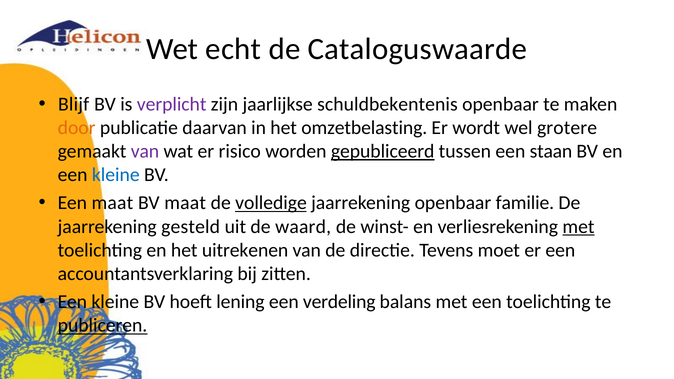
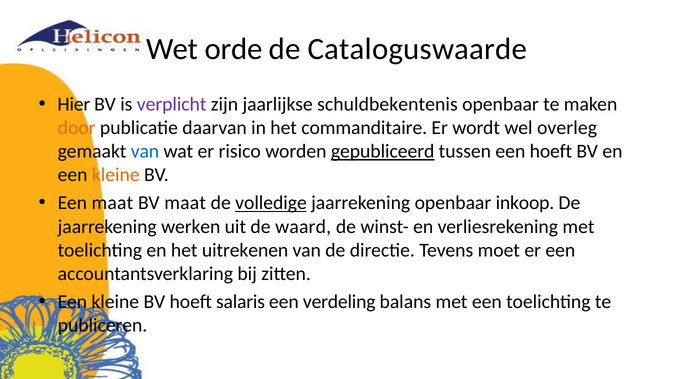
echt: echt -> orde (234, 49)
Blijf: Blijf -> Hier (74, 104)
omzetbelasting: omzetbelasting -> commanditaire (364, 128)
grotere: grotere -> overleg (567, 128)
van colour: purple -> blue (145, 151)
een staan: staan -> hoeft (551, 151)
kleine colour: blue -> orange (116, 175)
familie: familie -> inkoop (525, 203)
gesteld: gesteld -> werken (191, 227)
met underline: present -> none (578, 227)
lening: lening -> salaris (241, 302)
publiceren underline: present -> none (103, 326)
